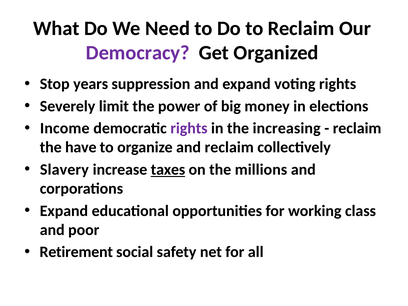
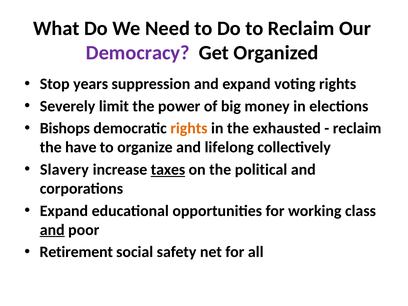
Income: Income -> Bishops (65, 128)
rights colour: purple -> orange (189, 128)
increasing: increasing -> exhausted (287, 128)
and reclaim: reclaim -> lifelong (229, 147)
millions: millions -> political (261, 170)
and underline: none -> present (52, 230)
